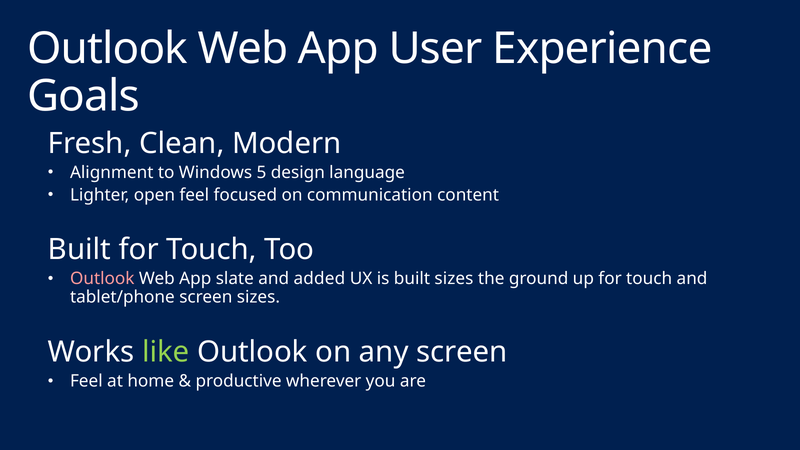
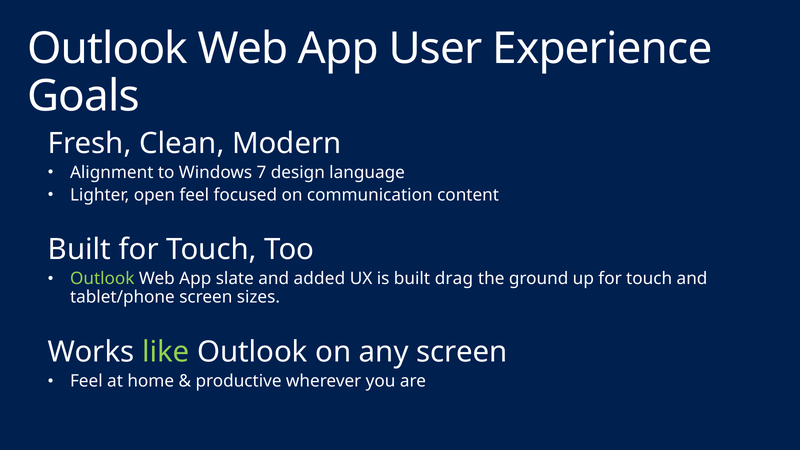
5: 5 -> 7 (261, 173)
Outlook colour: pink -> light green (102, 279)
built sizes: sizes -> drag (454, 279)
